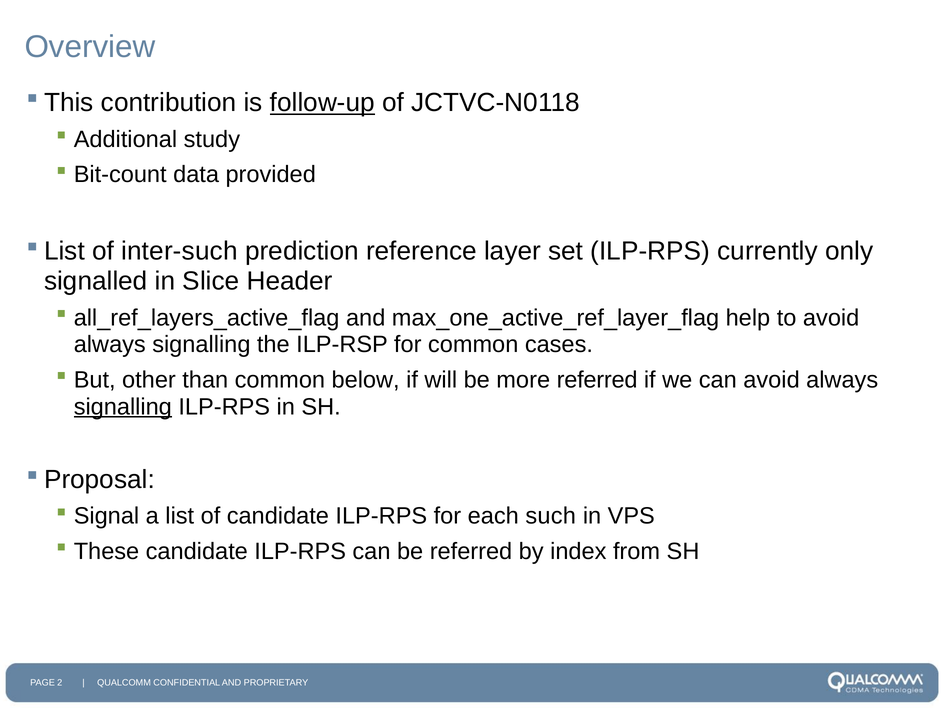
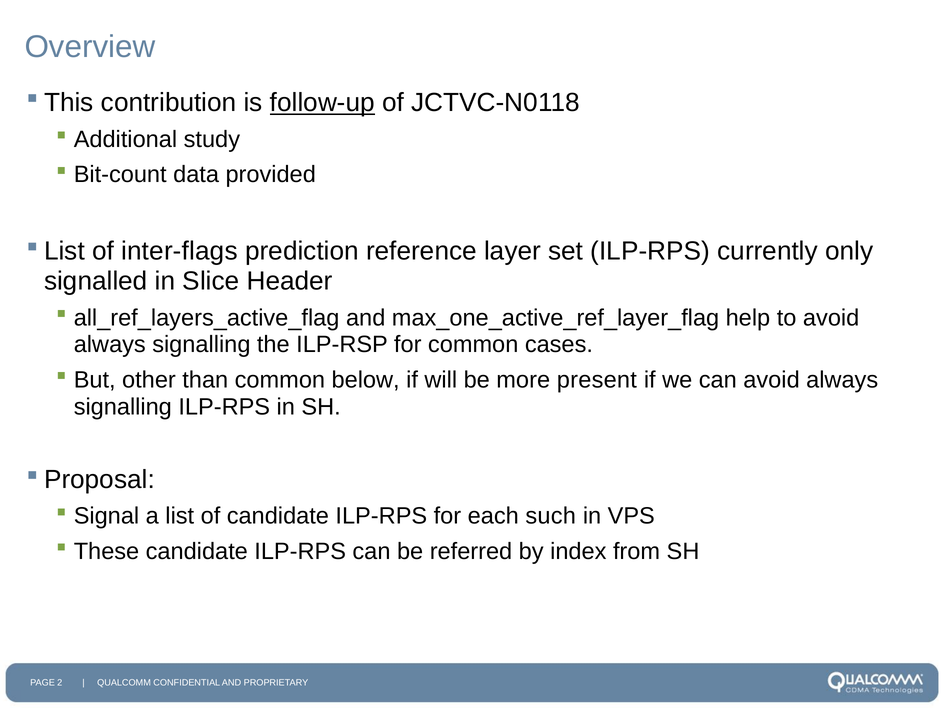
inter-such: inter-such -> inter-flags (179, 251)
more referred: referred -> present (597, 379)
signalling underline: present -> none (123, 406)
